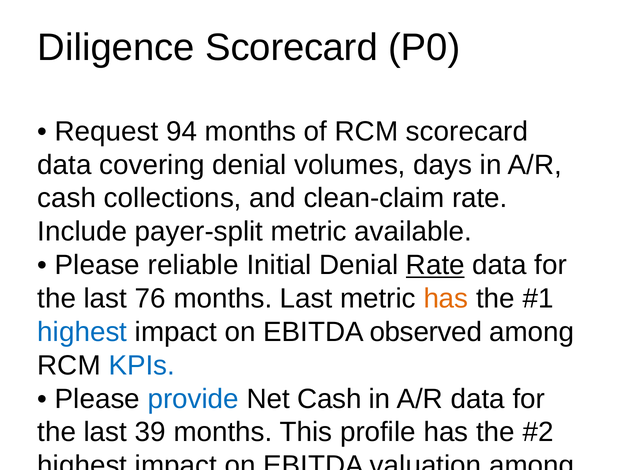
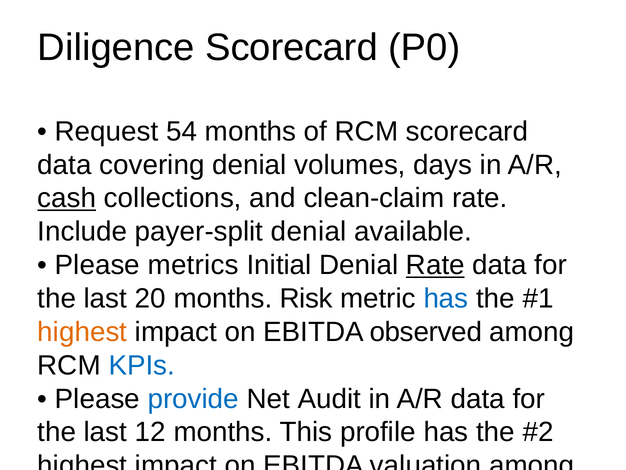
94: 94 -> 54 (182, 131)
cash underline: none -> present (67, 198)
payer-split metric: metric -> denial (309, 231)
reliable: reliable -> metrics (193, 265)
76: 76 -> 20 (150, 298)
months Last: Last -> Risk (306, 298)
has colour: orange -> blue (446, 298)
highest colour: blue -> orange (82, 332)
Net Cash: Cash -> Audit (329, 398)
39: 39 -> 12 (150, 432)
